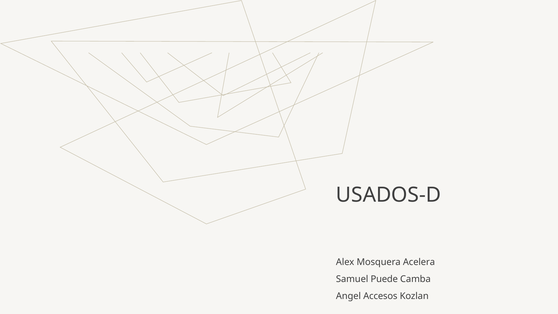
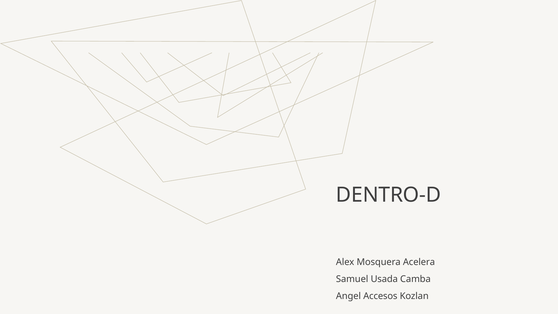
USADOS-D: USADOS-D -> DENTRO-D (389, 195)
Puede: Puede -> Usada (384, 279)
